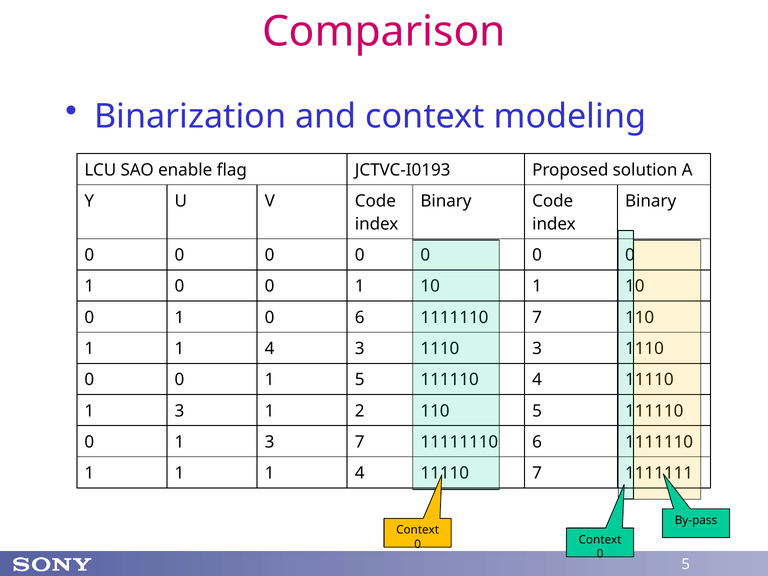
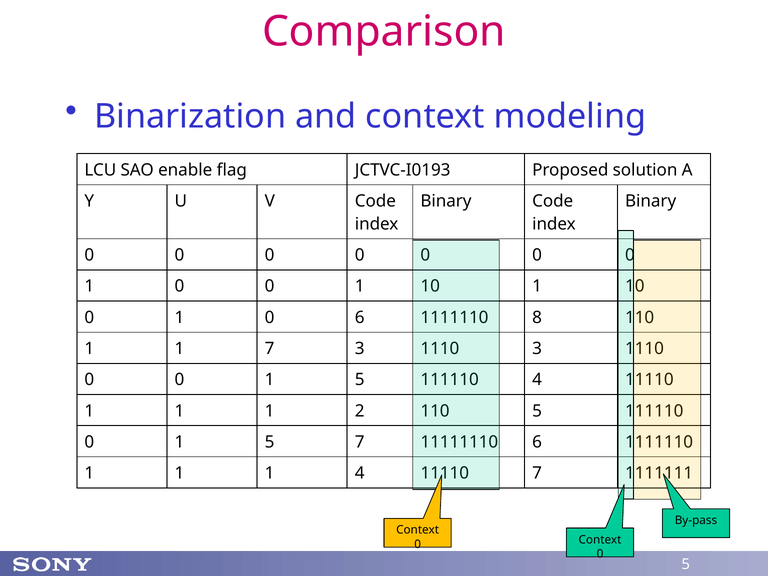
7: 7 -> 8 (537, 317)
4: 4 -> 7 (270, 349)
3: 3 -> 1 (179, 411)
3: 3 -> 5 (270, 442)
